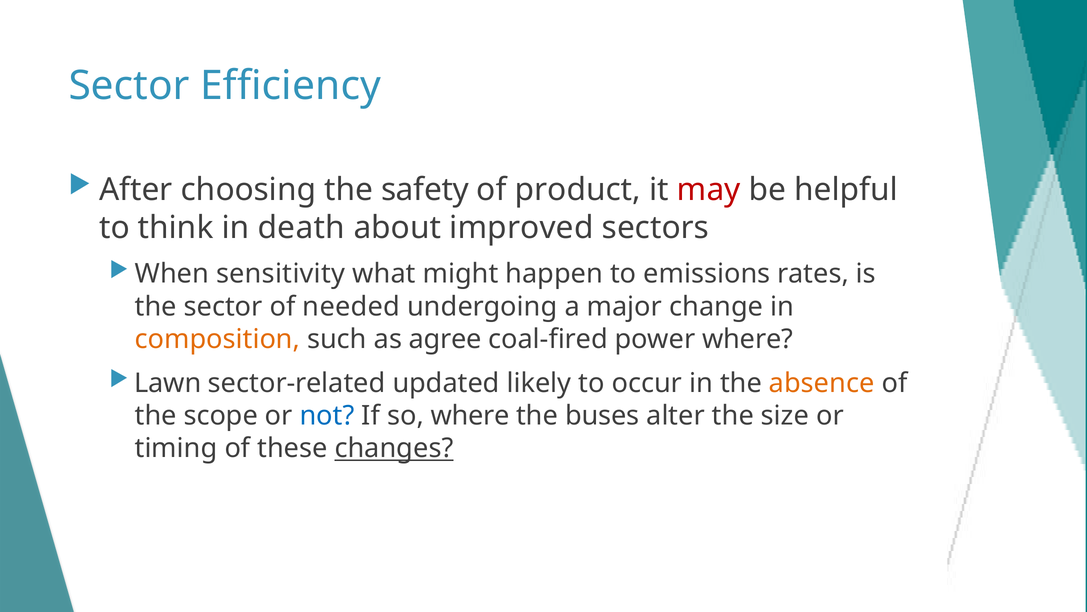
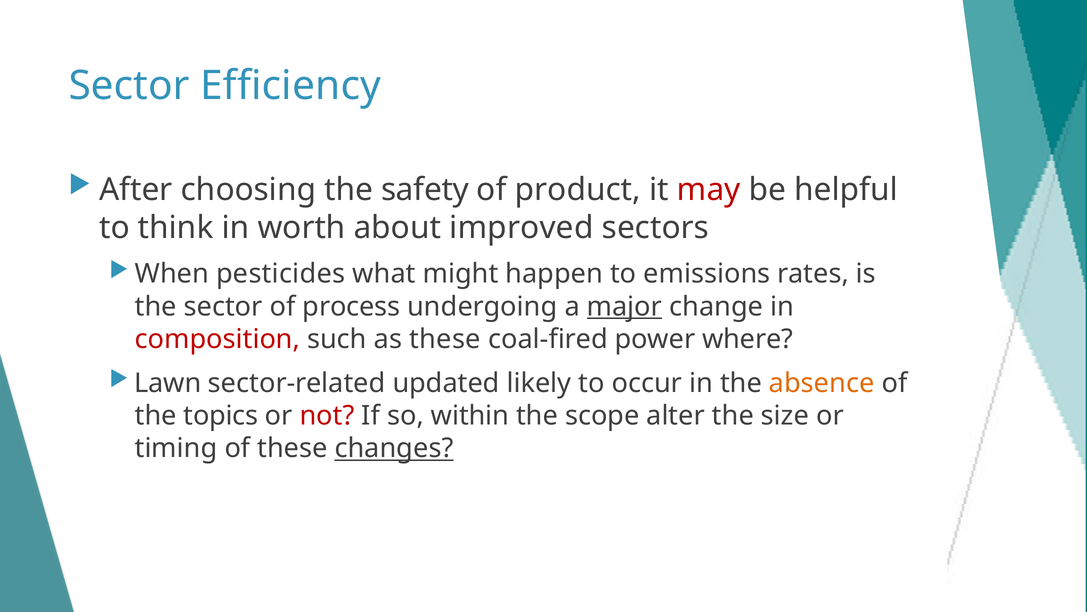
death: death -> worth (302, 227)
sensitivity: sensitivity -> pesticides (281, 274)
needed: needed -> process (351, 306)
major underline: none -> present (624, 306)
composition colour: orange -> red (217, 339)
as agree: agree -> these (445, 339)
scope: scope -> topics (221, 415)
not colour: blue -> red (327, 415)
so where: where -> within (470, 415)
buses: buses -> scope (602, 415)
